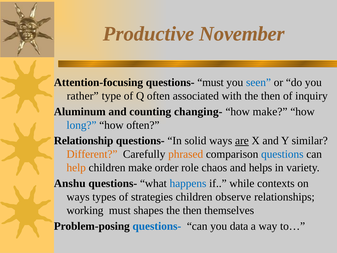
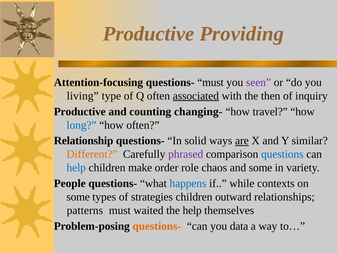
November: November -> Providing (242, 34)
seen colour: blue -> purple (258, 82)
rather: rather -> living (83, 96)
associated underline: none -> present (196, 96)
Aluminum: Aluminum -> Productive (80, 111)
how make: make -> travel (270, 111)
phrased colour: orange -> purple (186, 154)
help colour: orange -> blue (76, 168)
and helps: helps -> some (261, 168)
Anshu: Anshu -> People (70, 183)
ways: ways -> some (78, 197)
observe: observe -> outward (233, 197)
working: working -> patterns (85, 210)
shapes: shapes -> waited (149, 210)
then: then -> help (192, 210)
questions- colour: blue -> orange (157, 226)
